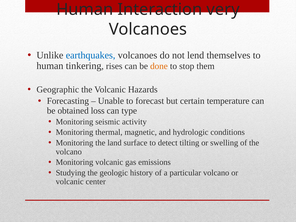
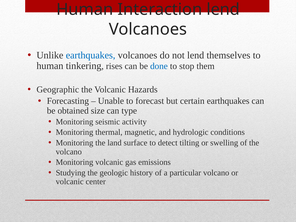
Interaction very: very -> lend (223, 10)
done colour: orange -> blue (159, 66)
certain temperature: temperature -> earthquakes (228, 101)
loss: loss -> size (98, 111)
